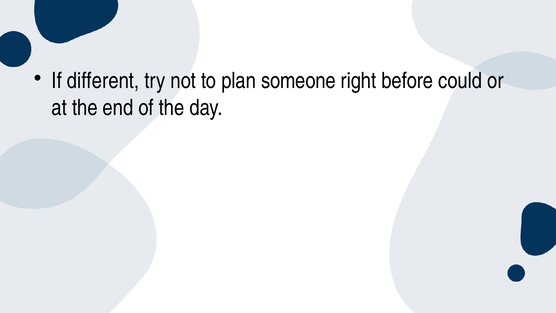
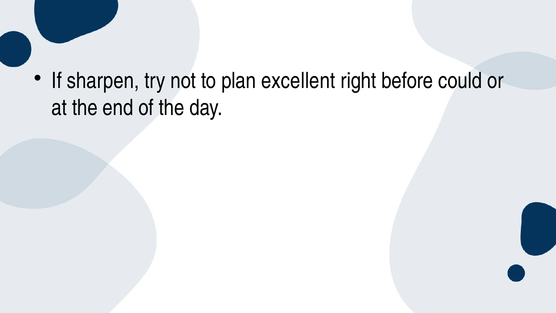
different: different -> sharpen (103, 81)
someone: someone -> excellent (298, 81)
